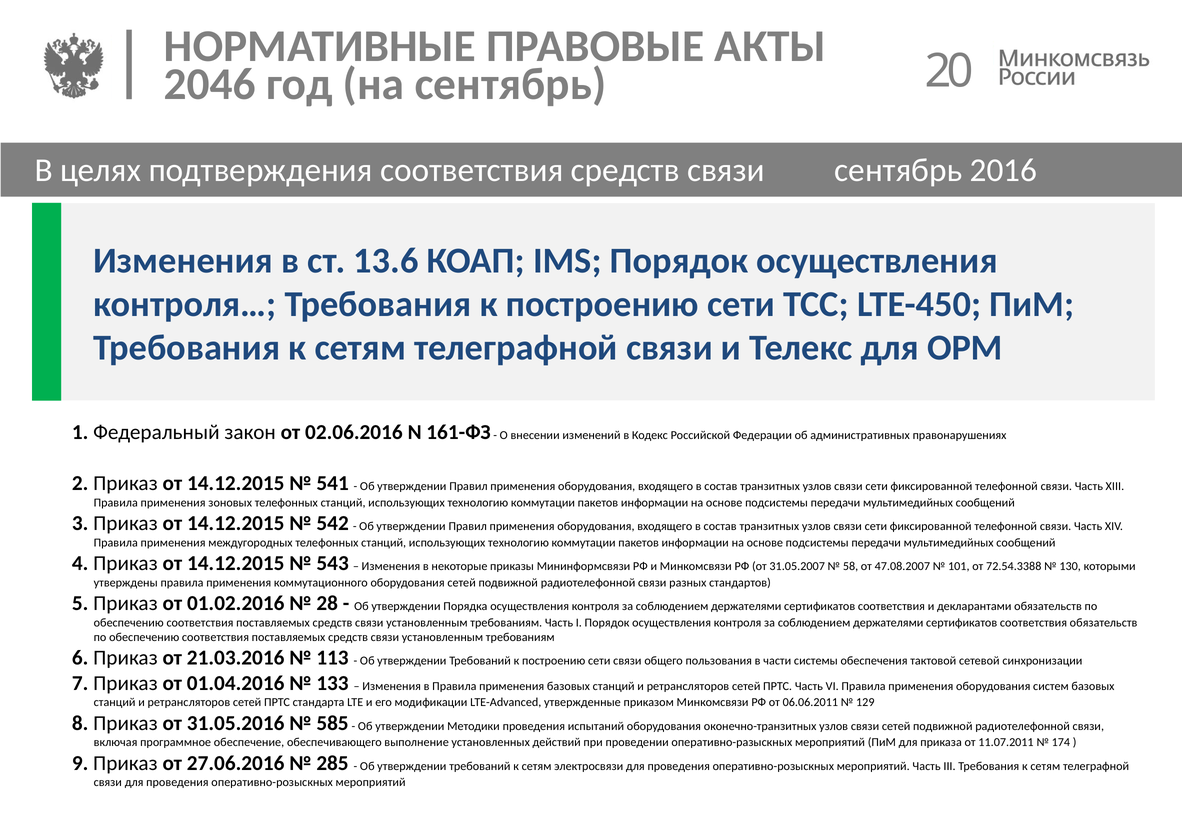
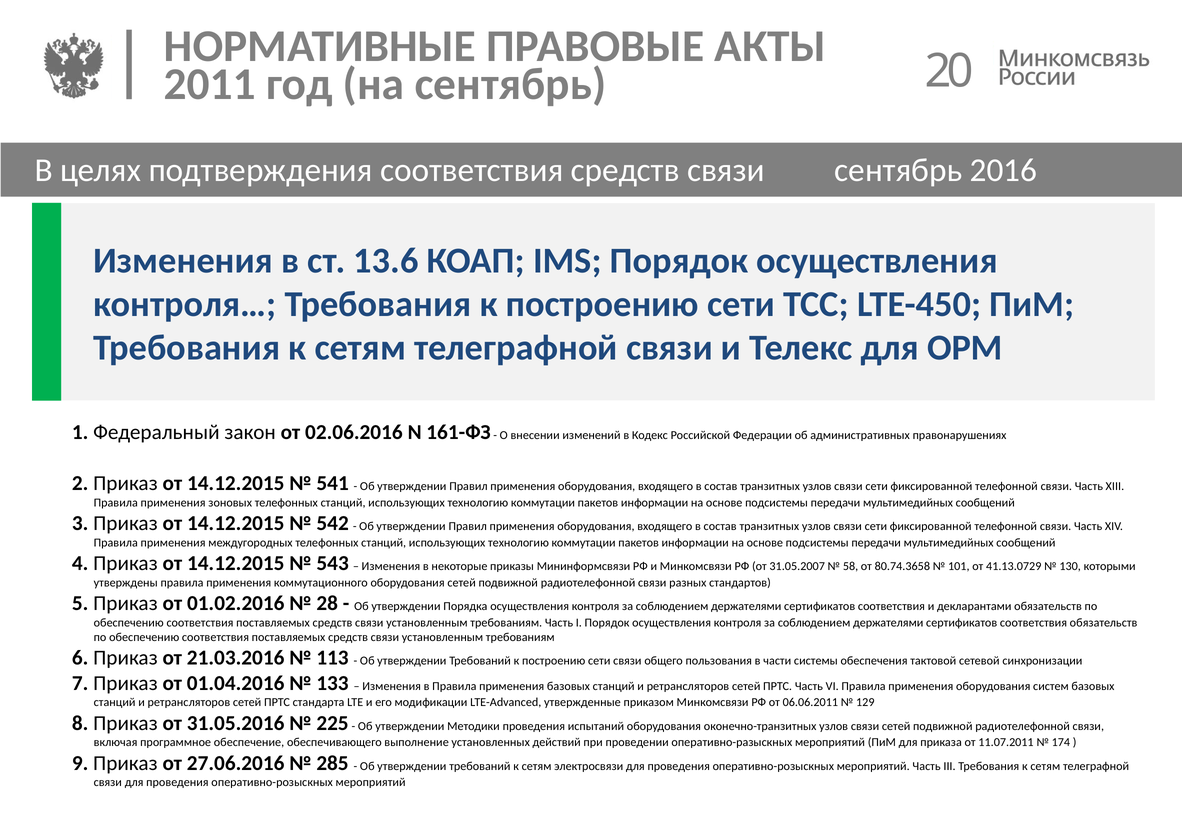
2046: 2046 -> 2011 (210, 84)
47.08.2007: 47.08.2007 -> 80.74.3658 (902, 566)
72.54.3388: 72.54.3388 -> 41.13.0729 (1014, 566)
585: 585 -> 225 (332, 723)
